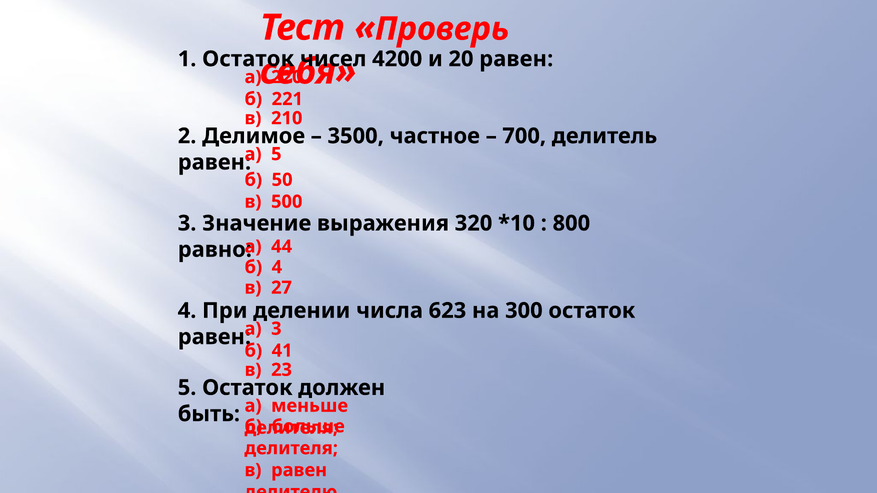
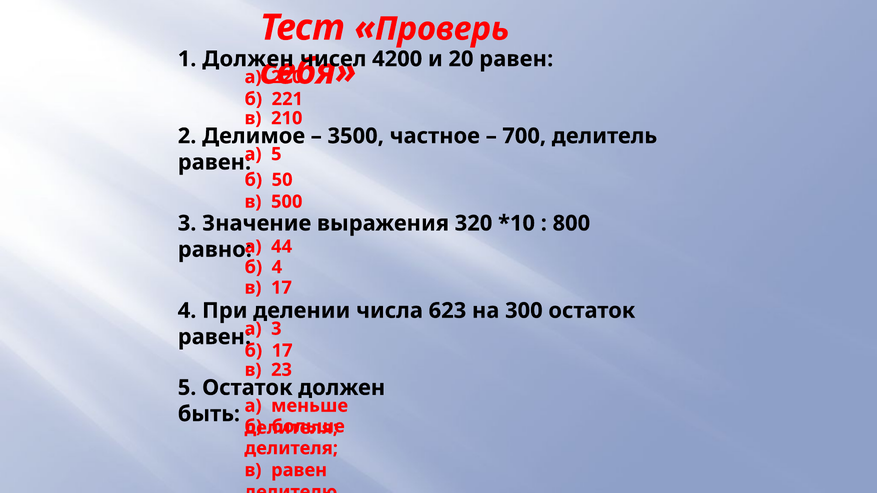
1 Остаток: Остаток -> Должен (248, 59)
в 27: 27 -> 17 (281, 288)
б 41: 41 -> 17 (282, 351)
